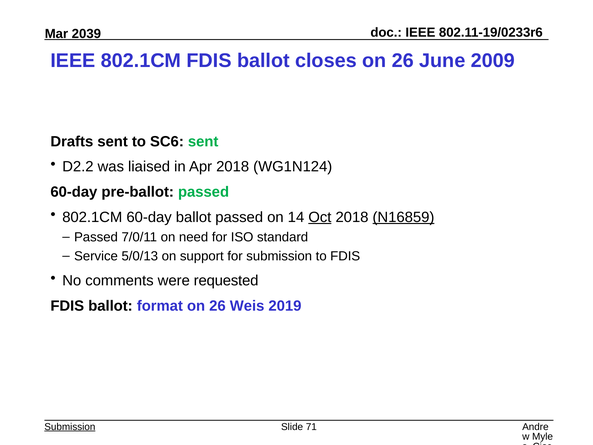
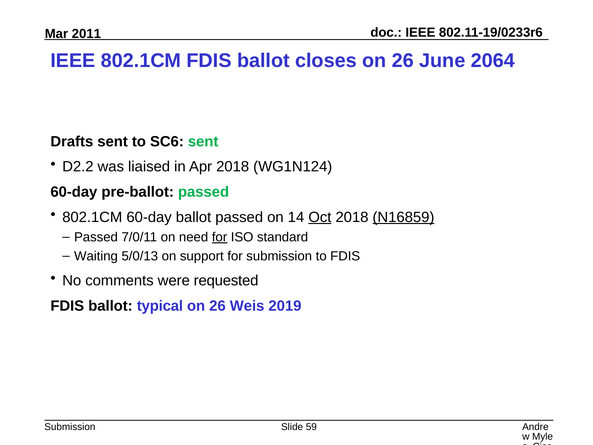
2039: 2039 -> 2011 (86, 34)
2009: 2009 -> 2064 (493, 61)
for underline: none -> present (220, 237)
Service: Service -> Waiting (96, 256)
format: format -> typical (160, 306)
Submission underline: present -> none (70, 427)
71: 71 -> 59 (311, 427)
